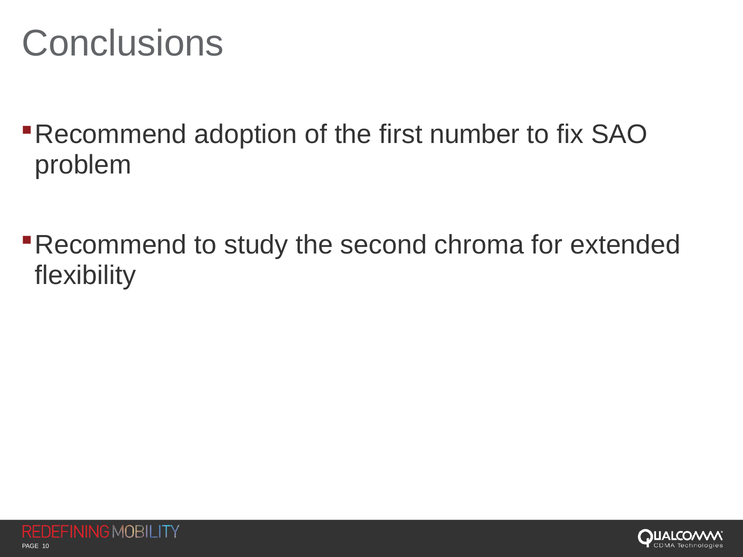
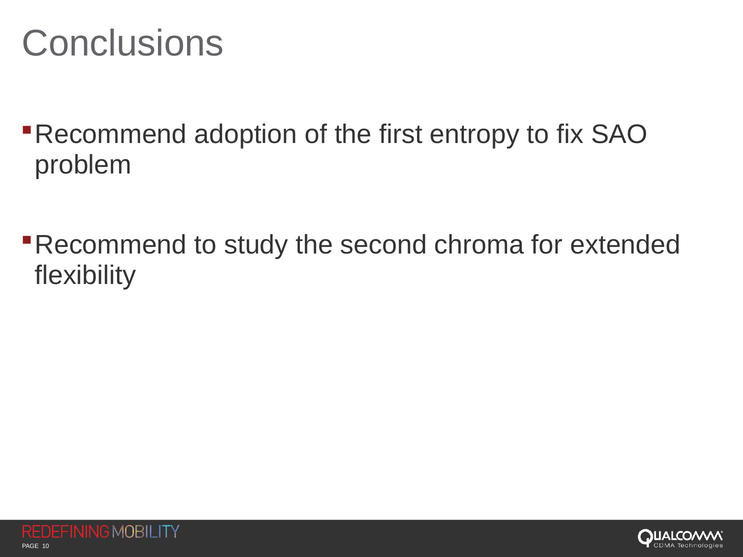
number: number -> entropy (475, 134)
